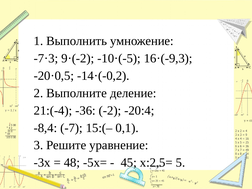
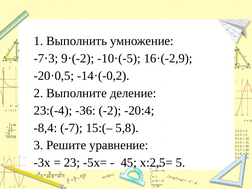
16·(-9,3: 16·(-9,3 -> 16·(-2,9 (168, 58)
21:(-4: 21:(-4 -> 23:(-4 (53, 110)
0,1: 0,1 -> 5,8 (127, 128)
48: 48 -> 23 (72, 163)
